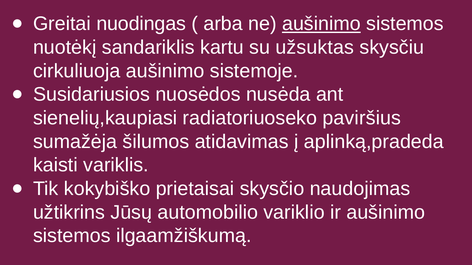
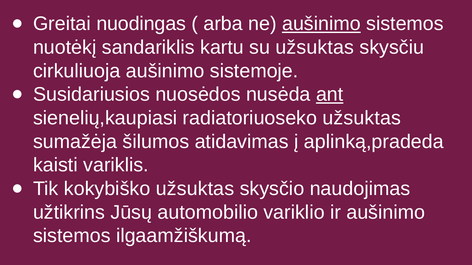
ant underline: none -> present (330, 95)
radiatoriuoseko paviršius: paviršius -> užsuktas (362, 118)
kokybiško prietaisai: prietaisai -> užsuktas (195, 189)
